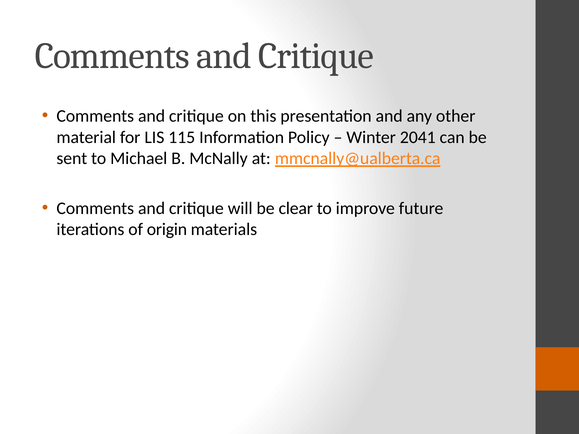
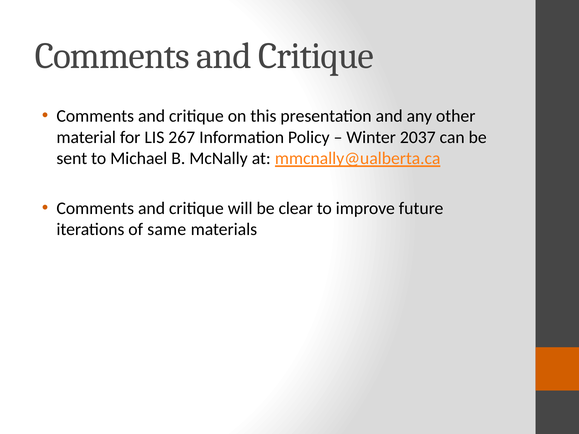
115: 115 -> 267 (182, 137)
2041: 2041 -> 2037 (418, 137)
origin: origin -> same (167, 230)
